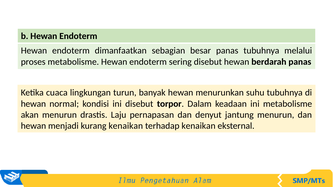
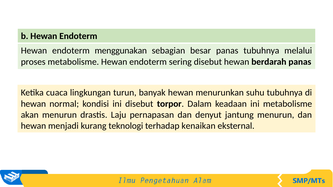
dimanfaatkan: dimanfaatkan -> menggunakan (121, 51)
kurang kenaikan: kenaikan -> teknologi (126, 126)
